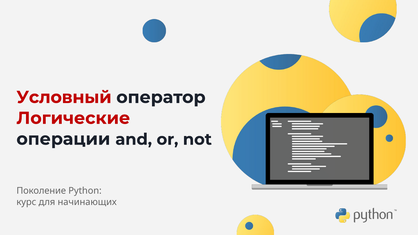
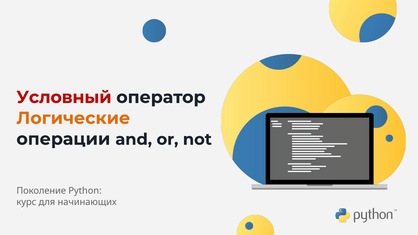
Логические colour: red -> orange (73, 118)
